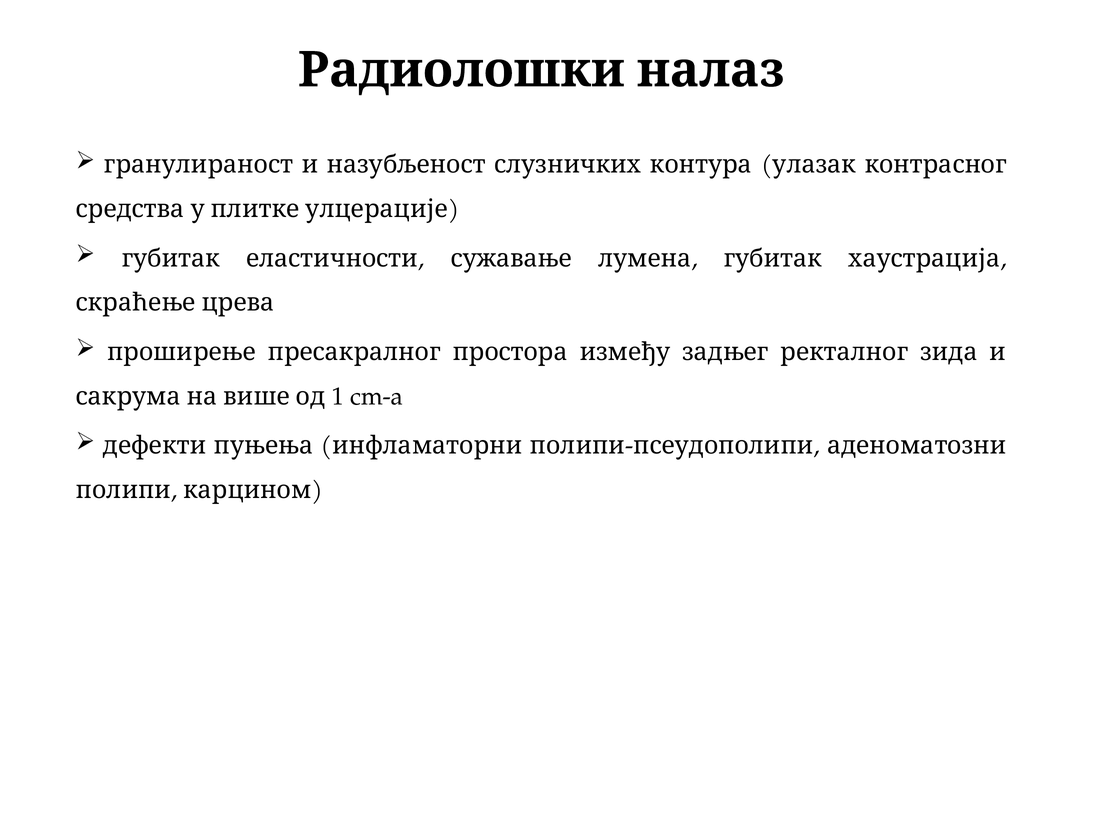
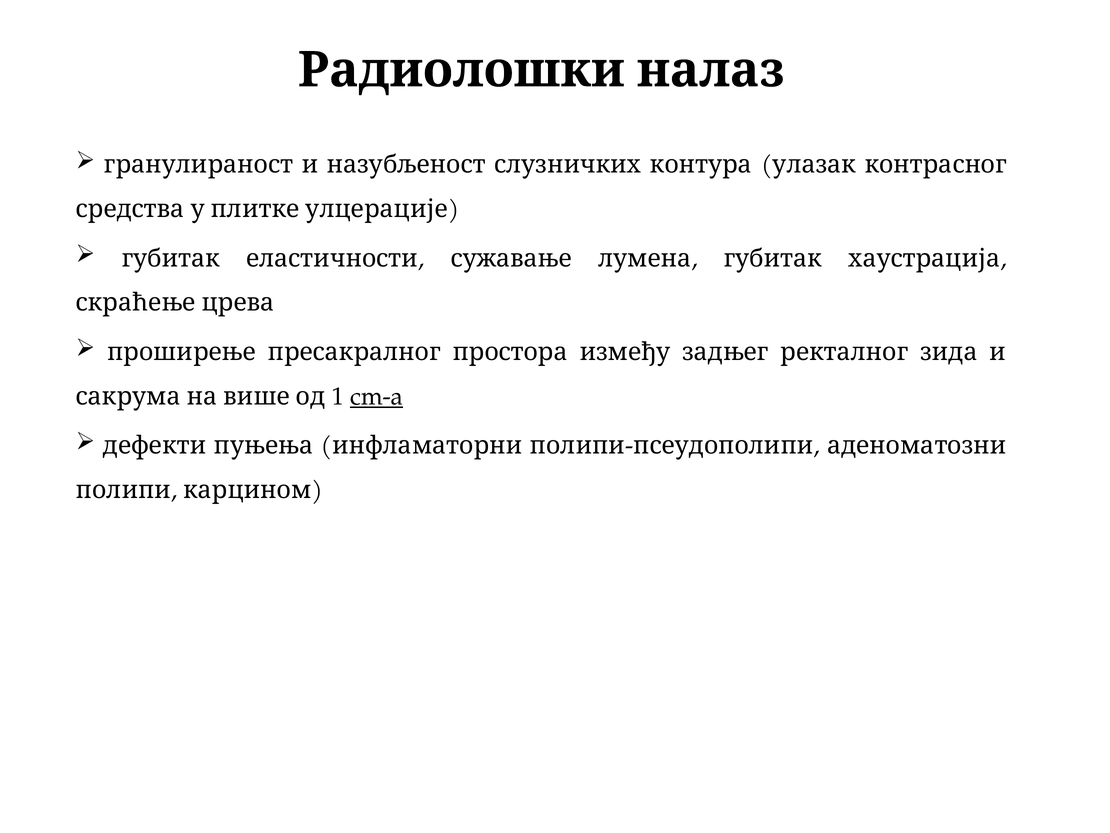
cm-a underline: none -> present (377, 396)
